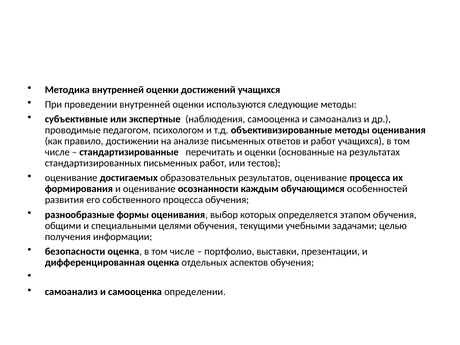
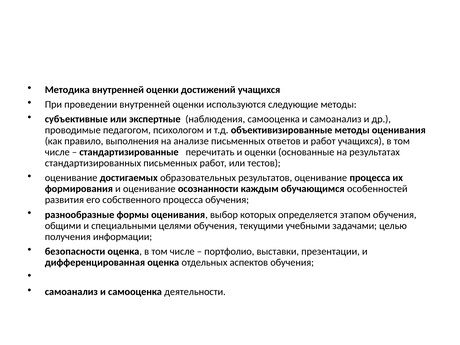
достижении: достижении -> выполнения (132, 141)
определении: определении -> деятельности (195, 292)
